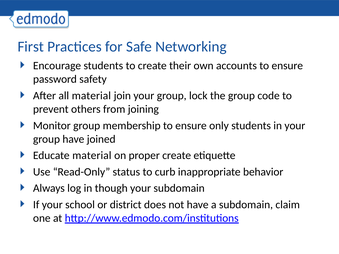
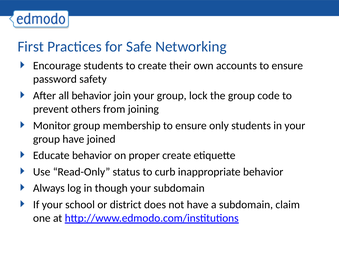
all material: material -> behavior (91, 96)
Educate material: material -> behavior (92, 156)
